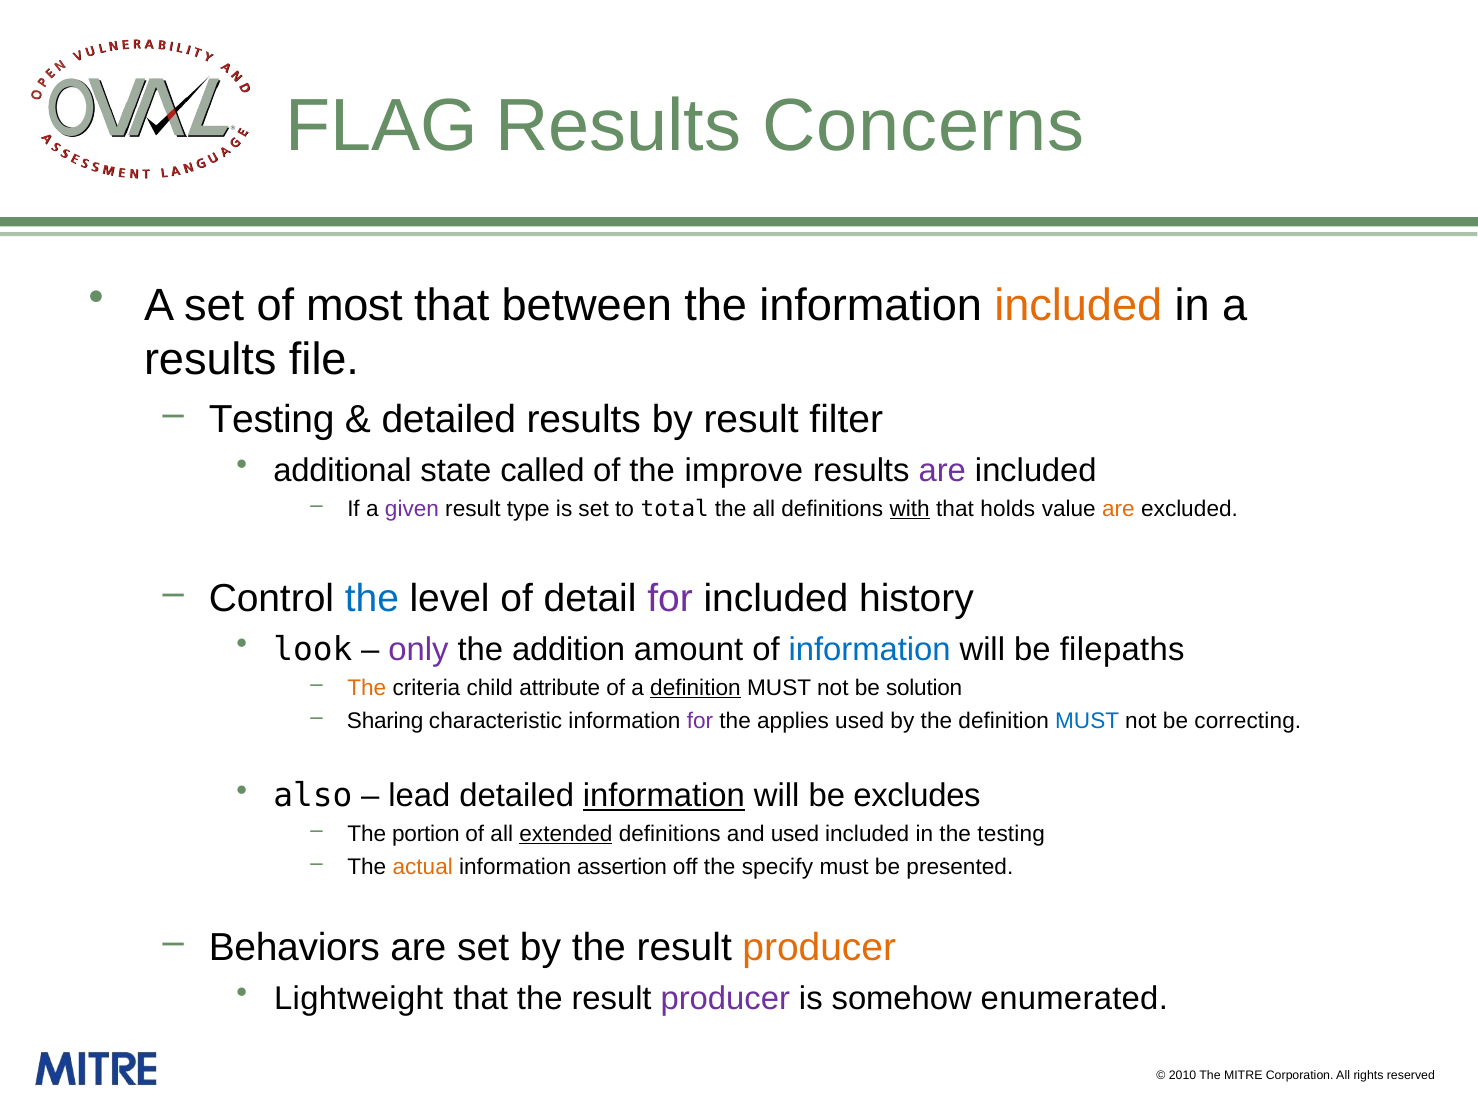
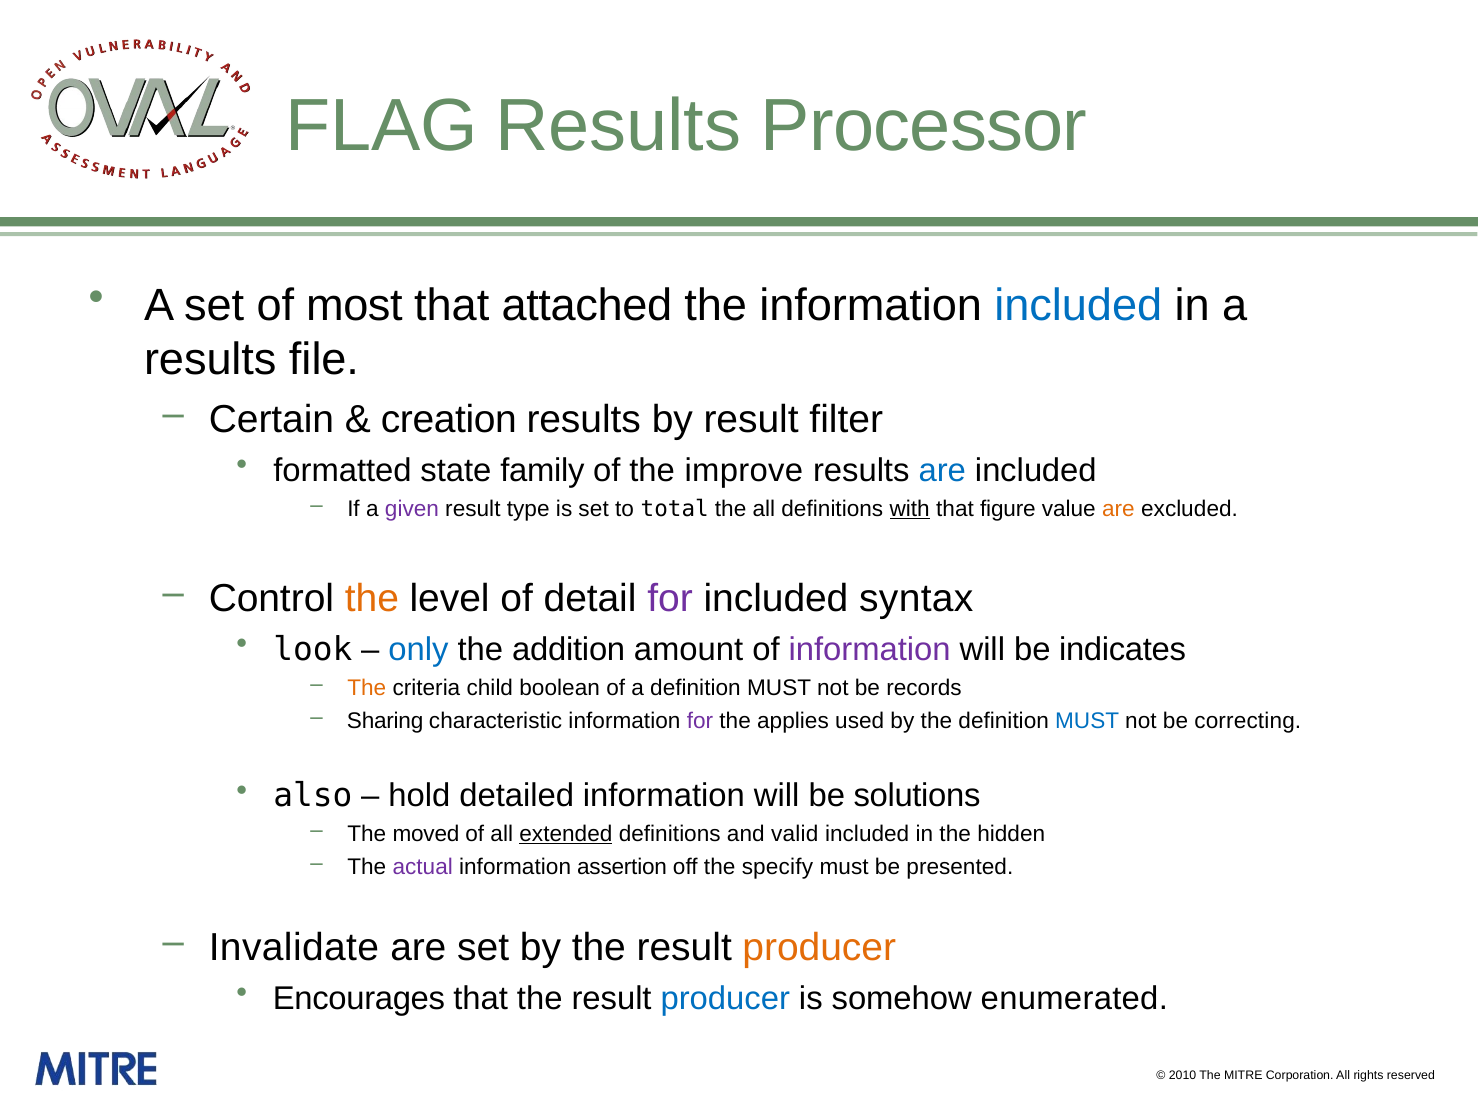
Concerns: Concerns -> Processor (924, 126)
between: between -> attached (587, 305)
included colour: orange -> blue (1078, 305)
Testing: Testing -> Certain (271, 419)
detailed: detailed -> creation (449, 419)
additional: additional -> formatted (343, 470)
called: called -> family (542, 470)
are colour: purple -> blue (942, 470)
holds: holds -> figure (1008, 509)
the colour: blue -> orange (372, 598)
history: history -> syntax (916, 598)
only colour: purple -> blue (419, 649)
information colour: blue -> purple (870, 649)
filepaths: filepaths -> indicates (1123, 649)
attribute: attribute -> boolean (560, 688)
definition underline: present -> none (695, 688)
solution: solution -> records (924, 688)
lead: lead -> hold (419, 795)
information underline: present -> none (664, 795)
excludes: excludes -> solutions (917, 795)
portion: portion -> moved (426, 834)
and used: used -> valid (795, 834)
the testing: testing -> hidden (1011, 834)
actual colour: orange -> purple (423, 867)
Behaviors: Behaviors -> Invalidate (294, 947)
Lightweight: Lightweight -> Encourages (359, 998)
producer colour: purple -> blue (725, 998)
